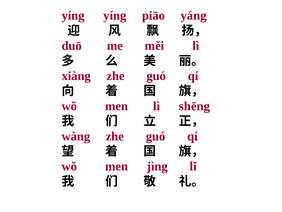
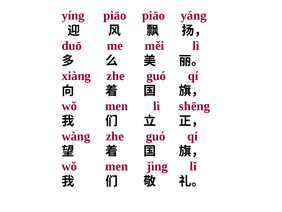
yíng yíng: yíng -> piāo (115, 16)
